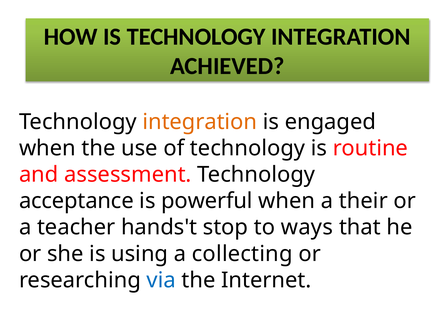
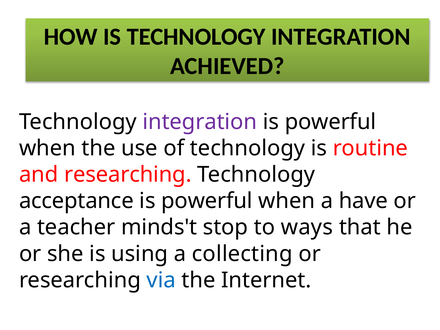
integration colour: orange -> purple (200, 122)
engaged: engaged -> powerful (330, 122)
and assessment: assessment -> researching (128, 175)
their: their -> have (363, 201)
hands't: hands't -> minds't (159, 227)
